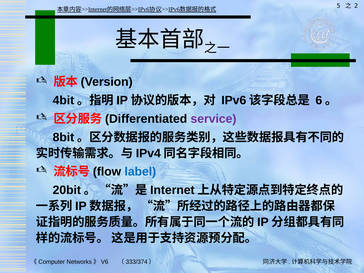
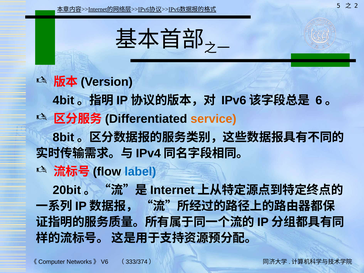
service colour: purple -> orange (213, 119)
